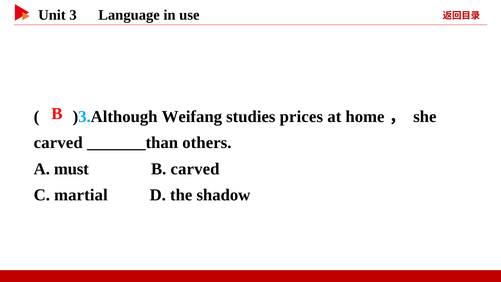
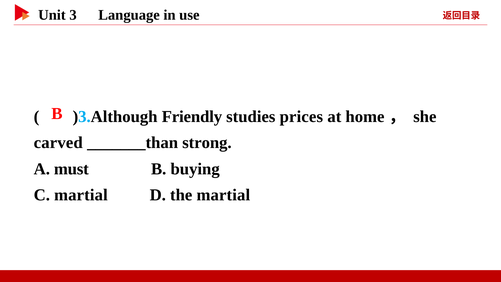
Weifang: Weifang -> Friendly (192, 117)
others: others -> strong (207, 143)
B carved: carved -> buying (195, 169)
the shadow: shadow -> martial (223, 195)
